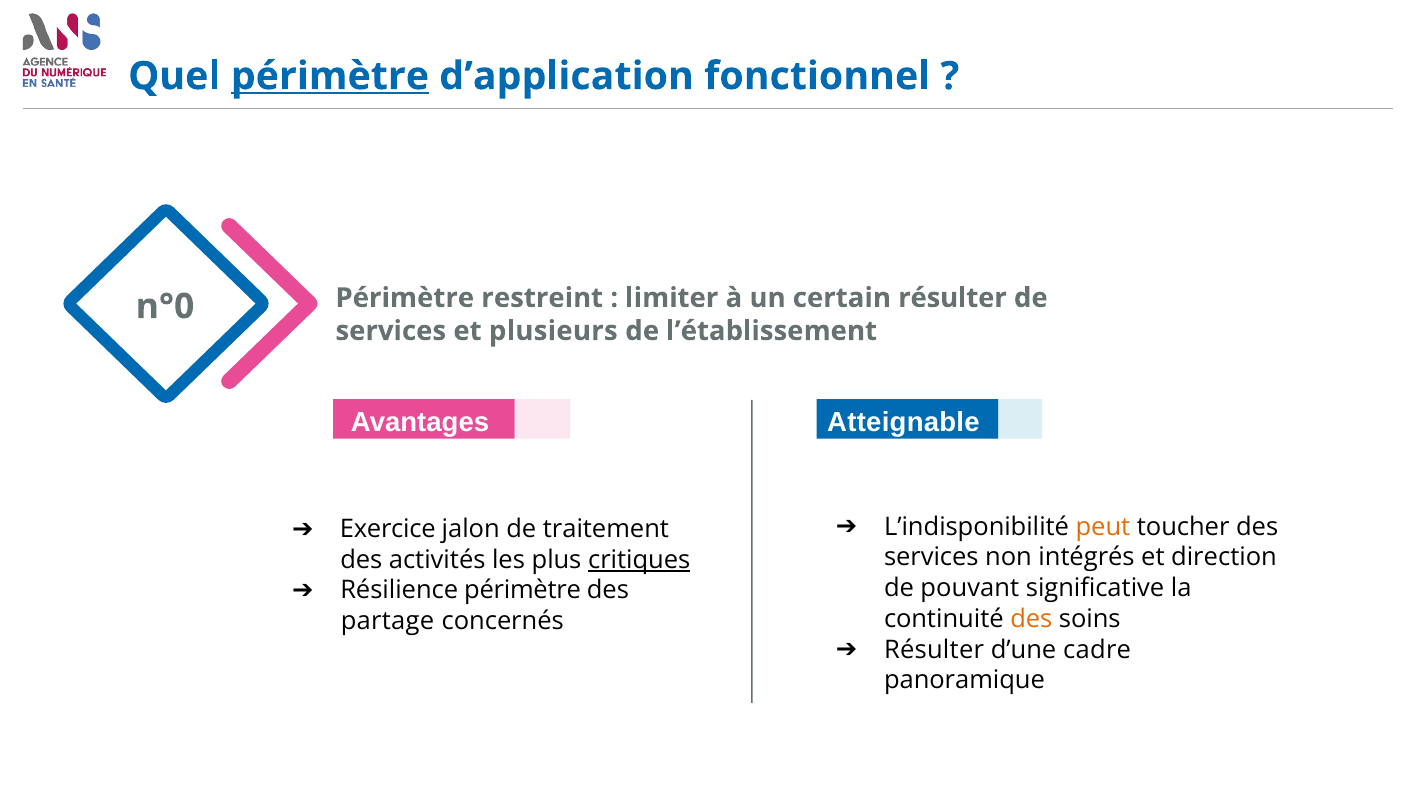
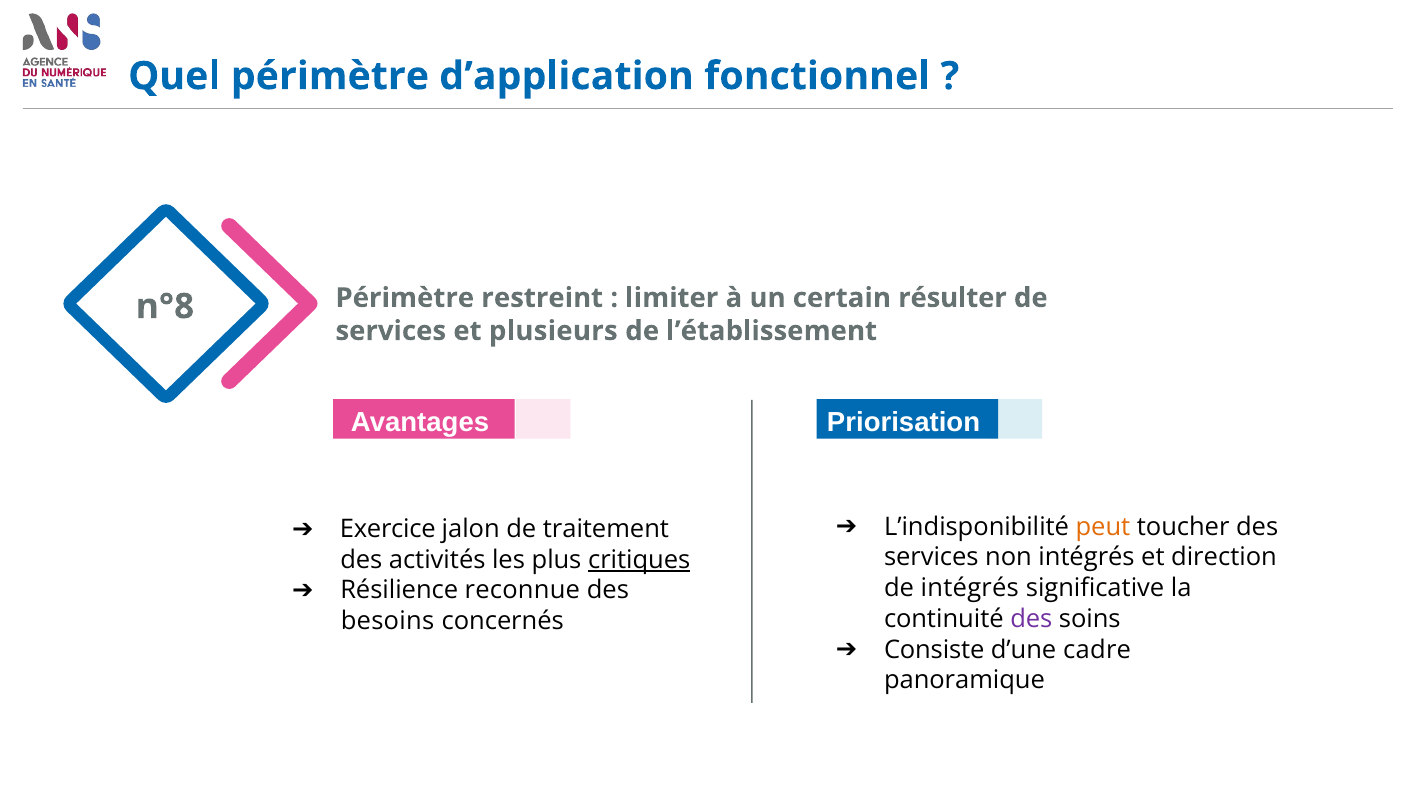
périmètre underline: present -> none (330, 76)
n°0: n°0 -> n°8 (165, 306)
Atteignable: Atteignable -> Priorisation (904, 422)
Résilience périmètre: périmètre -> reconnue (522, 590)
de pouvant: pouvant -> intégrés (970, 588)
des colour: orange -> purple (1031, 619)
partage: partage -> besoins (388, 621)
Résulter: Résulter -> Consiste (934, 650)
